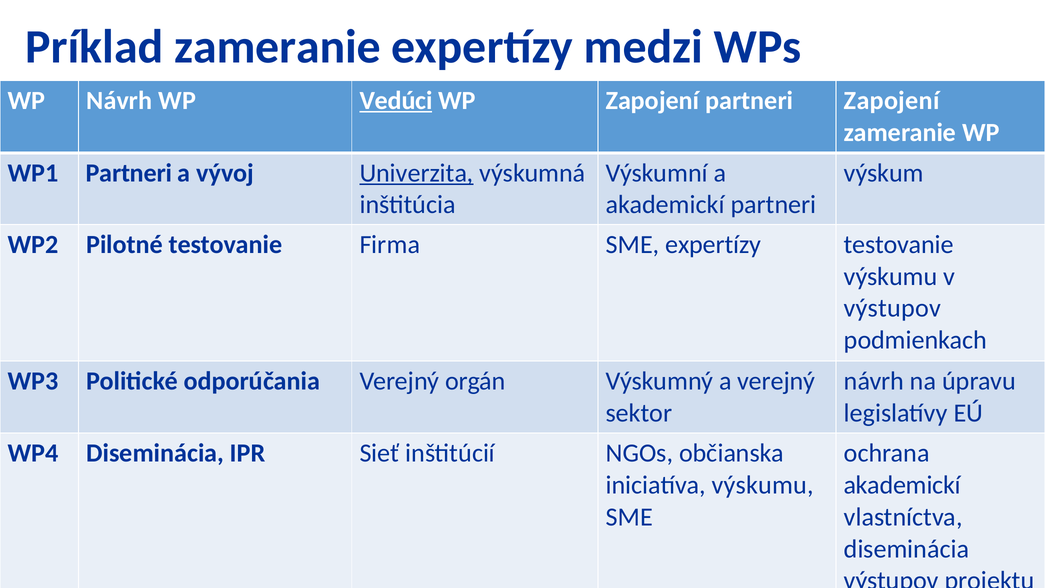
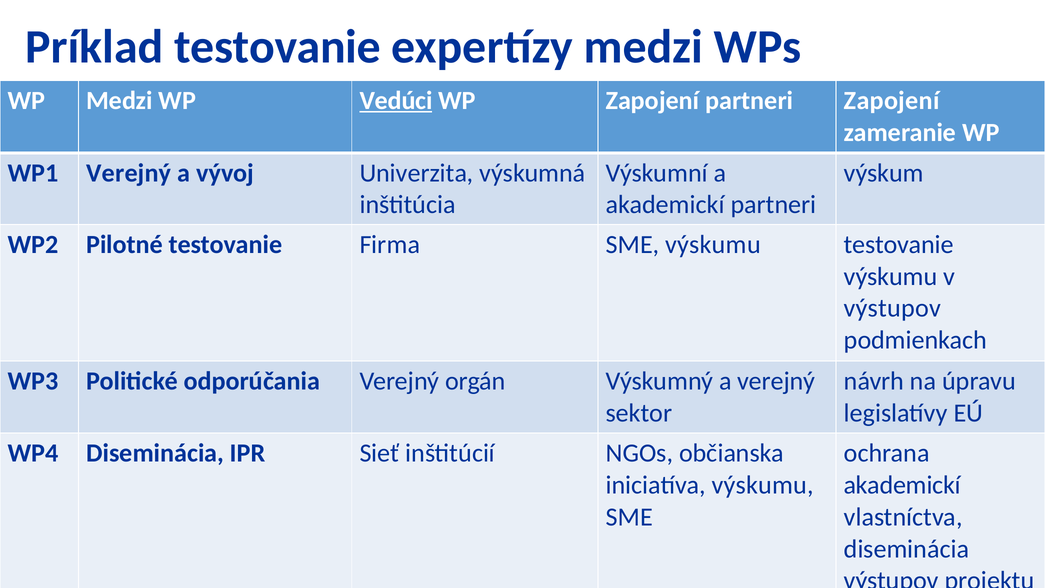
Príklad zameranie: zameranie -> testovanie (278, 47)
WP Návrh: Návrh -> Medzi (119, 101)
WP1 Partneri: Partneri -> Verejný (129, 173)
Univerzita underline: present -> none (417, 173)
SME expertízy: expertízy -> výskumu (713, 244)
